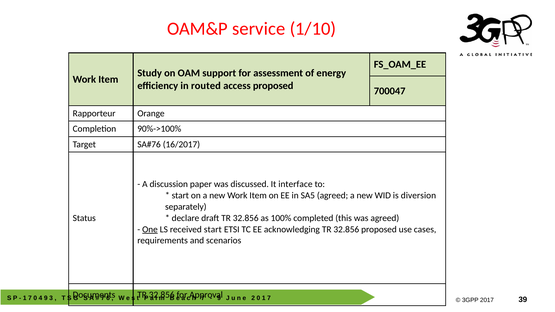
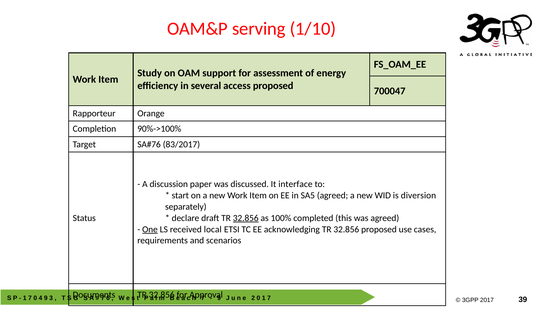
service: service -> serving (259, 29)
routed: routed -> several (206, 86)
16/2017: 16/2017 -> 83/2017 (181, 144)
32.856 underline: none -> present (246, 218)
received start: start -> local (213, 229)
